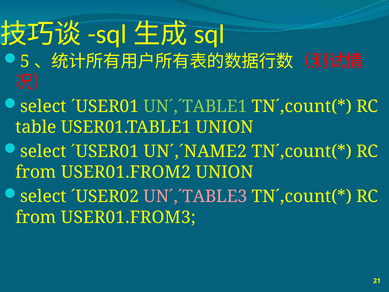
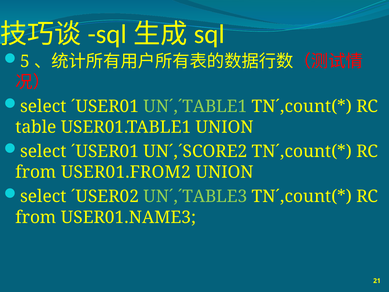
UN´,´NAME2: UN´,´NAME2 -> UN´,´SCORE2 (195, 151)
UN´,´TABLE3 colour: pink -> light green (195, 196)
USER01.FROM3: USER01.FROM3 -> USER01.NAME3 (128, 217)
